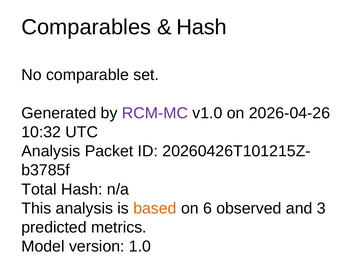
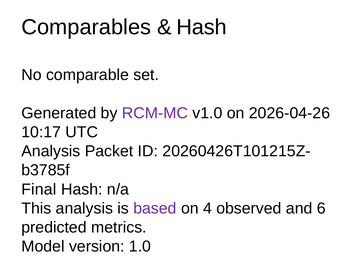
10:32: 10:32 -> 10:17 (41, 132)
Total: Total -> Final (39, 189)
based colour: orange -> purple (155, 208)
6: 6 -> 4 (207, 208)
3: 3 -> 6 (321, 208)
